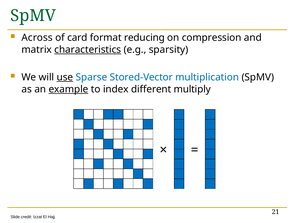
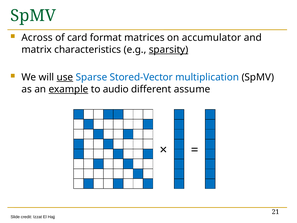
reducing: reducing -> matrices (144, 38)
compression: compression -> accumulator (212, 38)
characteristics underline: present -> none (88, 50)
sparsity underline: none -> present (169, 50)
index: index -> audio (116, 89)
multiply: multiply -> assume (192, 89)
